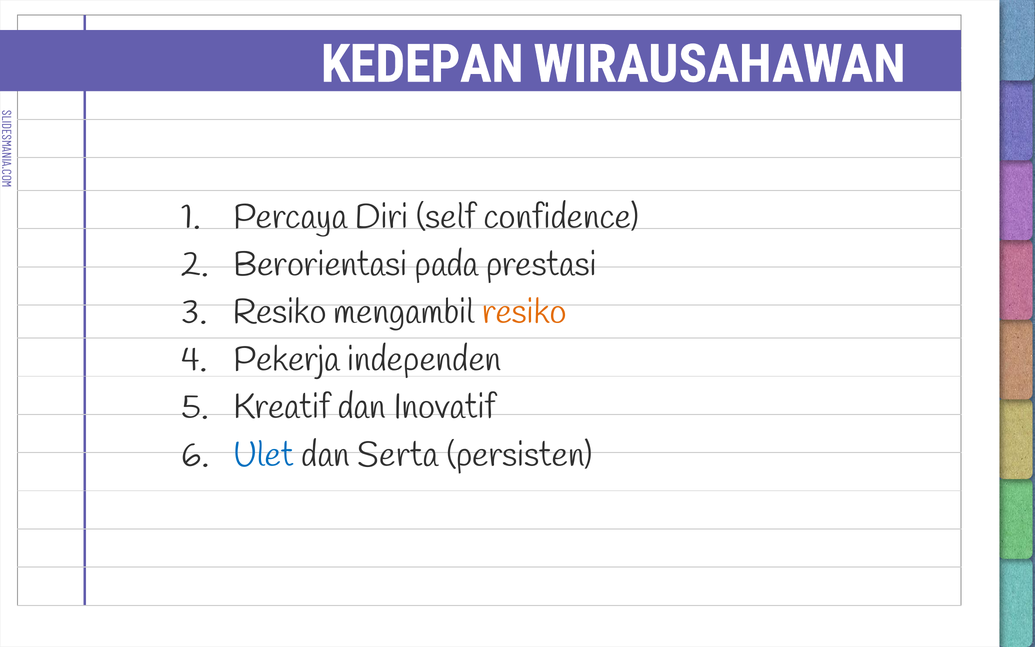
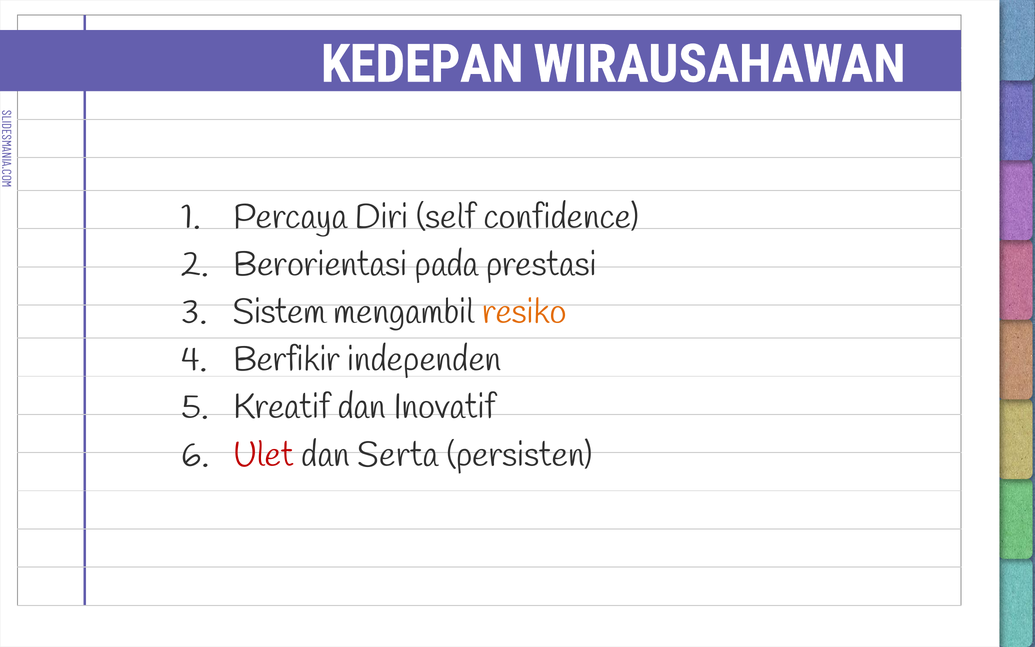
Resiko: Resiko -> Sistem (280, 312)
Pekerja: Pekerja -> Berfikir (287, 359)
Ulet colour: blue -> red (263, 455)
